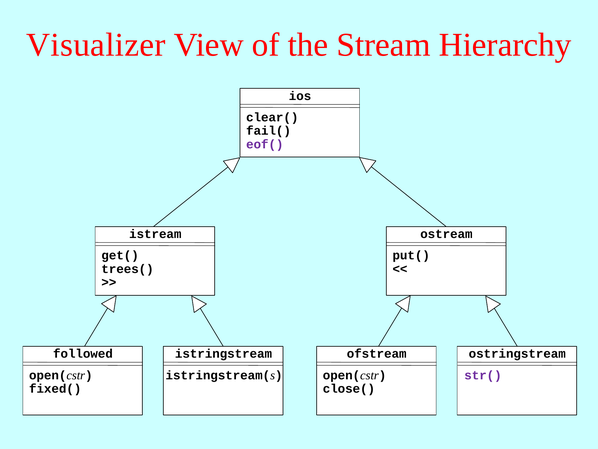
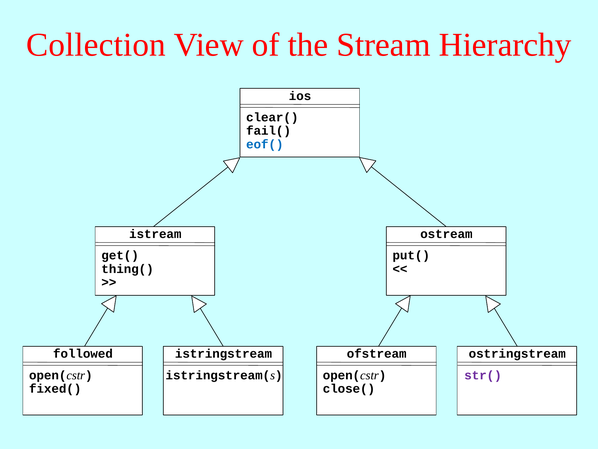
Visualizer: Visualizer -> Collection (96, 45)
eof( colour: purple -> blue (265, 144)
trees(: trees( -> thing( (128, 269)
